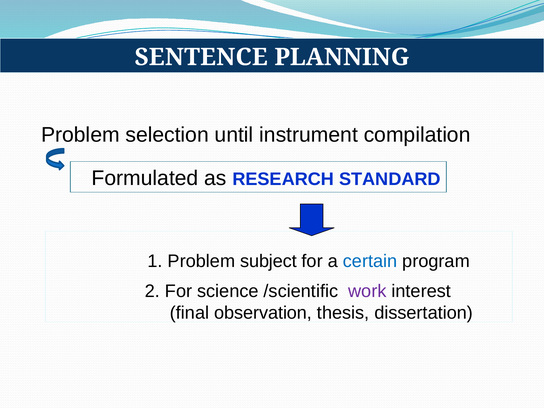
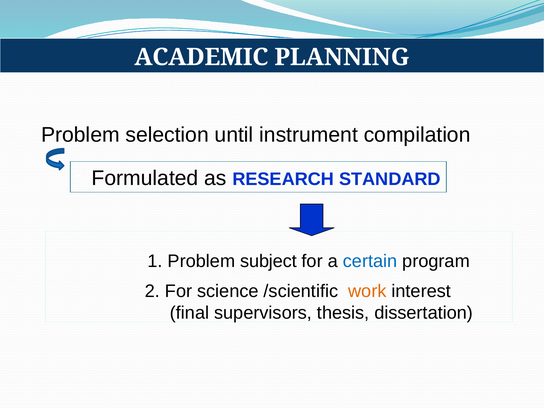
SENTENCE: SENTENCE -> ACADEMIC (201, 57)
work colour: purple -> orange (367, 291)
observation: observation -> supervisors (263, 313)
